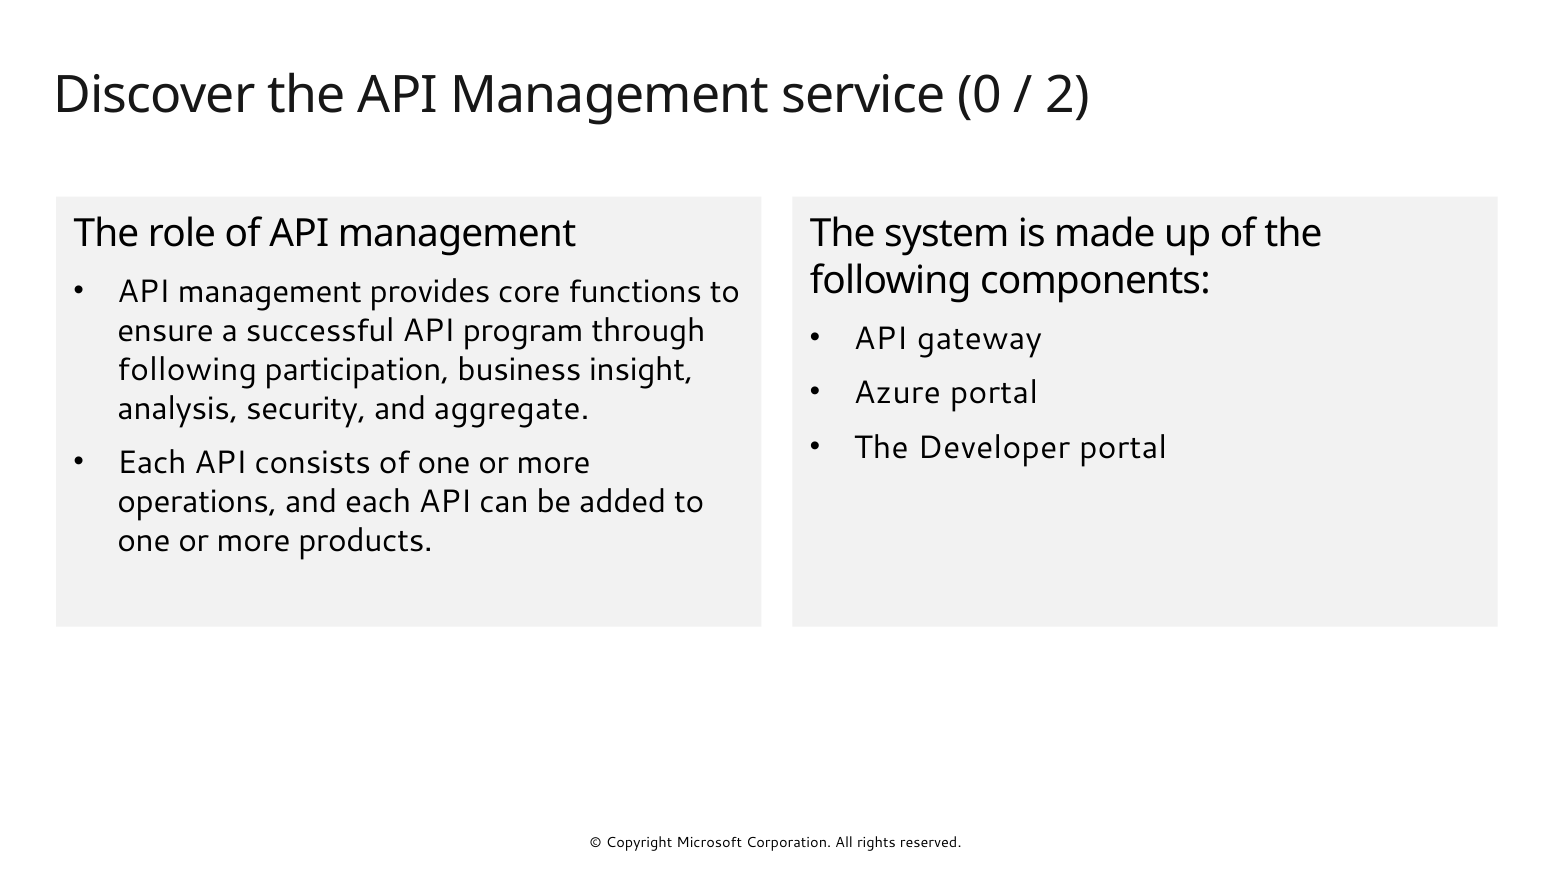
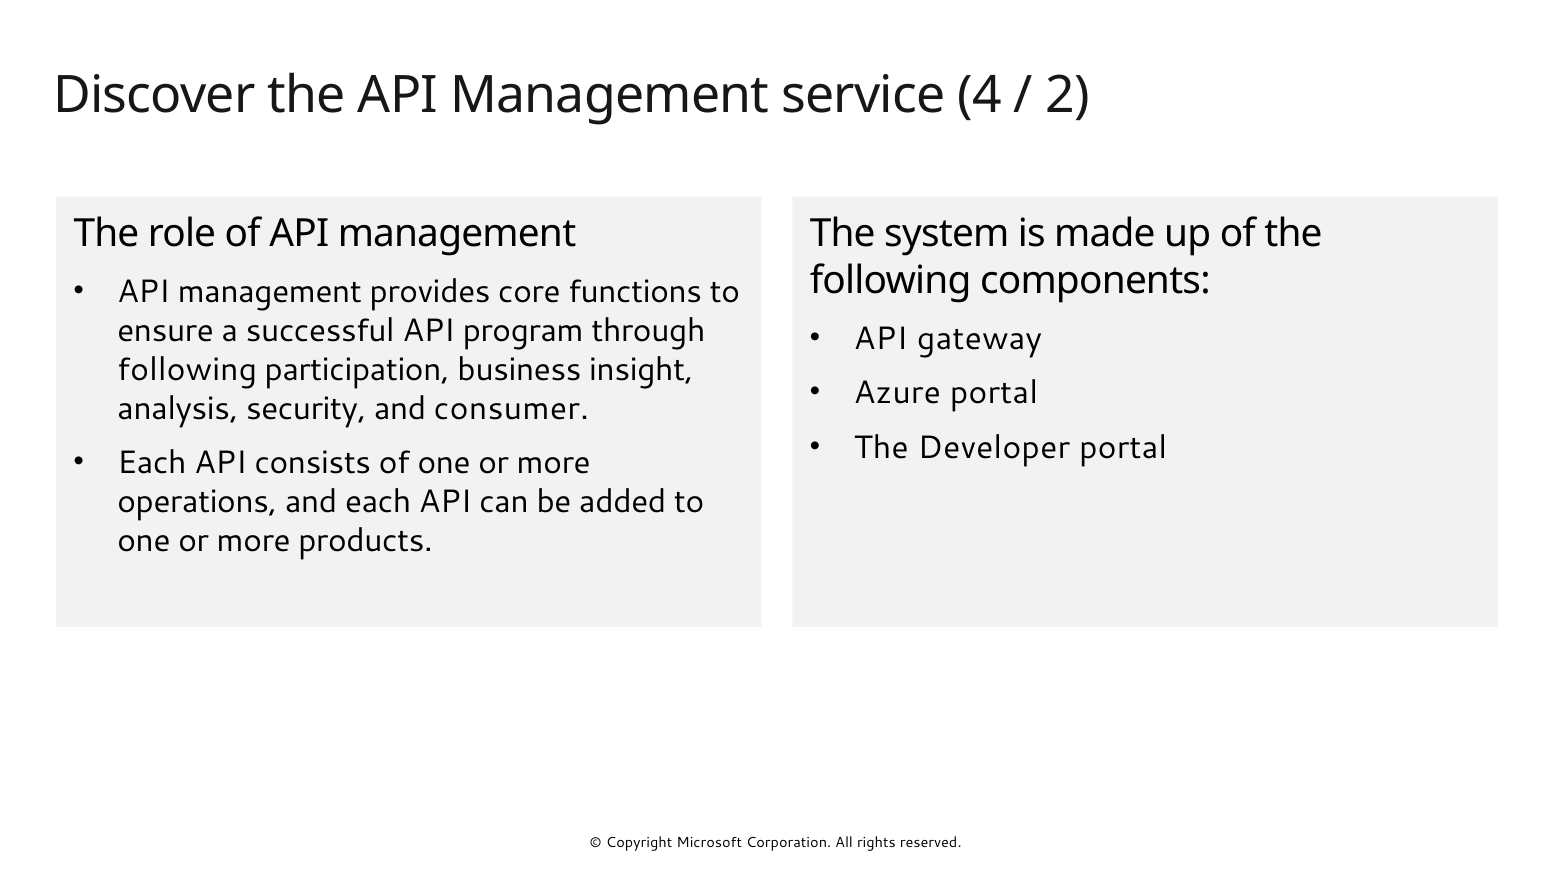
0: 0 -> 4 (980, 95)
aggregate: aggregate -> consumer (511, 409)
